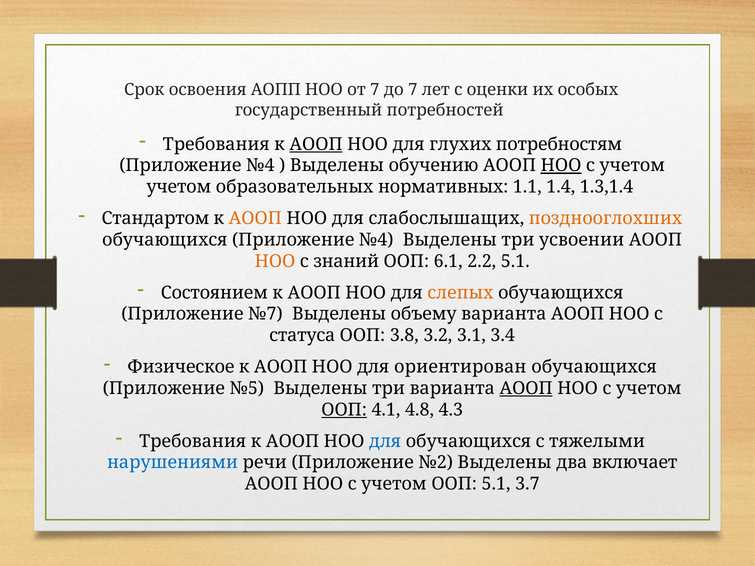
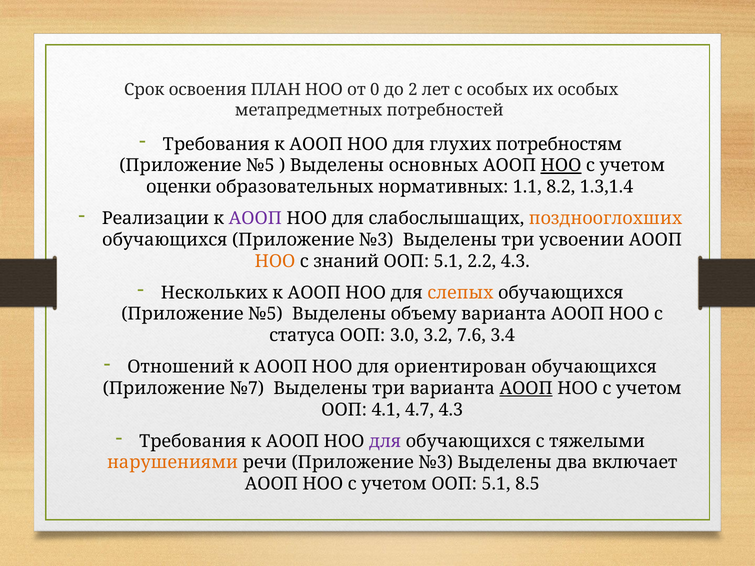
АОПП: АОПП -> ПЛАН (276, 90)
от 7: 7 -> 0 (375, 90)
до 7: 7 -> 2 (413, 90)
с оценки: оценки -> особых (497, 90)
государственный: государственный -> метапредметных (309, 110)
АООП underline: present -> none (316, 144)
№4: №4 -> №5 (260, 166)
обучению: обучению -> основных (433, 166)
учетом: учетом -> оценки (179, 187)
1.4: 1.4 -> 8.2 (561, 187)
Стандартом: Стандартом -> Реализации (155, 219)
АООП colour: orange -> purple (255, 219)
обучающихся Приложение №4: №4 -> №3 (376, 240)
6.1: 6.1 -> 5.1 (448, 261)
2.2 5.1: 5.1 -> 4.3 (515, 261)
Состоянием: Состоянием -> Нескольких (214, 293)
№7: №7 -> №5 (265, 314)
3.8: 3.8 -> 3.0 (404, 336)
3.1: 3.1 -> 7.6 (471, 336)
Физическое: Физическое -> Отношений (181, 367)
№5: №5 -> №7 (247, 388)
ООП underline: present -> none (344, 410)
4.8: 4.8 -> 4.7 (420, 410)
для colour: blue -> purple (385, 441)
нарушениями colour: blue -> orange (173, 463)
речи Приложение №2: №2 -> №3 (436, 463)
3.7: 3.7 -> 8.5 (527, 484)
